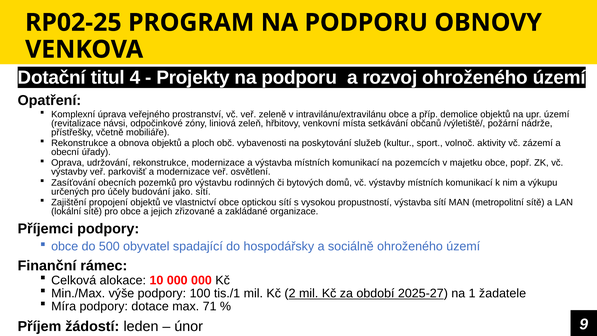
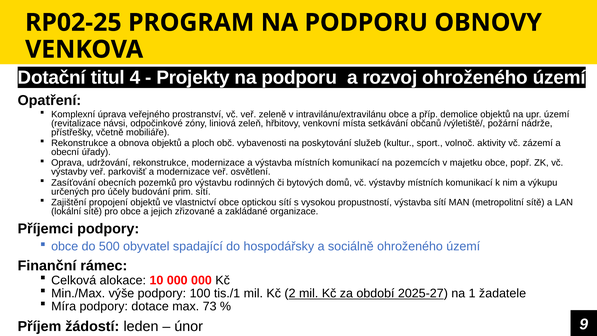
jako: jako -> prim (183, 192)
71: 71 -> 73 (210, 306)
